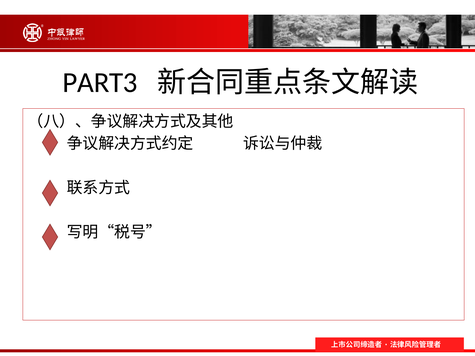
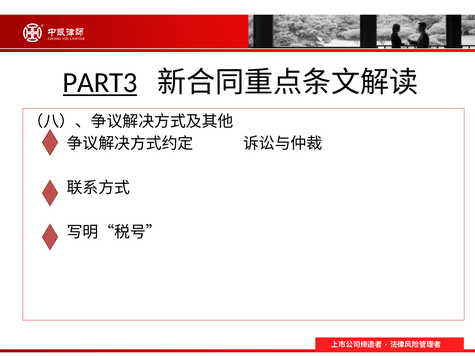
PART3 underline: none -> present (100, 83)
